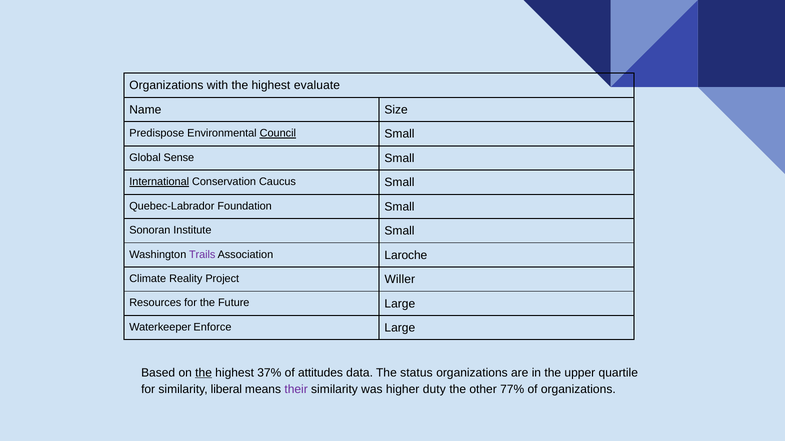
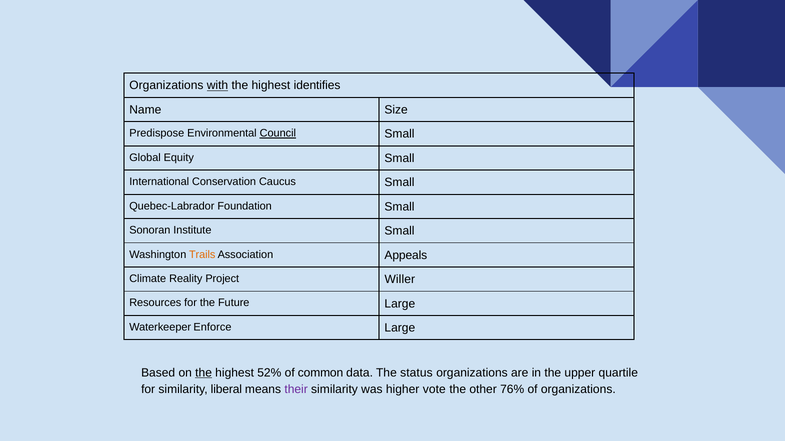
with underline: none -> present (217, 86)
evaluate: evaluate -> identifies (317, 86)
Sense: Sense -> Equity (179, 158)
International underline: present -> none (159, 182)
Trails colour: purple -> orange (202, 255)
Laroche: Laroche -> Appeals (406, 255)
37%: 37% -> 52% (269, 373)
attitudes: attitudes -> common (321, 373)
duty: duty -> vote (434, 390)
77%: 77% -> 76% (512, 390)
